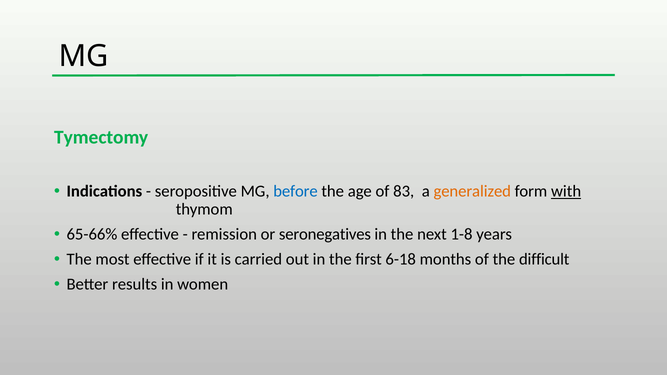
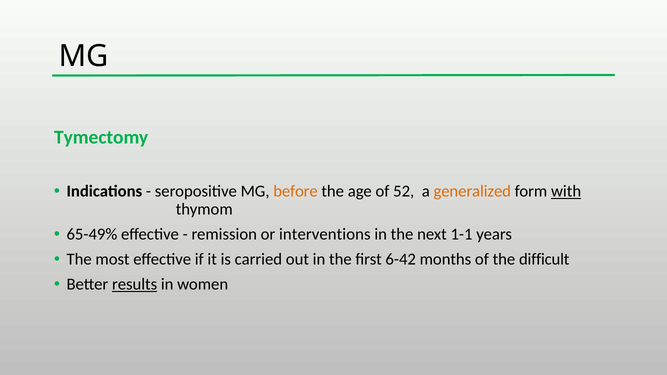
before colour: blue -> orange (295, 192)
83: 83 -> 52 (404, 192)
65-66%: 65-66% -> 65-49% (92, 235)
seronegatives: seronegatives -> interventions (325, 235)
1-8: 1-8 -> 1-1 (462, 235)
6-18: 6-18 -> 6-42 (401, 259)
results underline: none -> present (135, 284)
